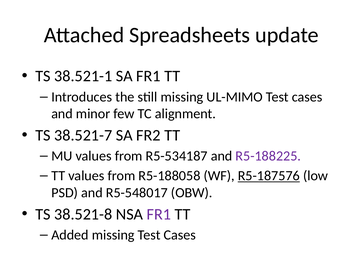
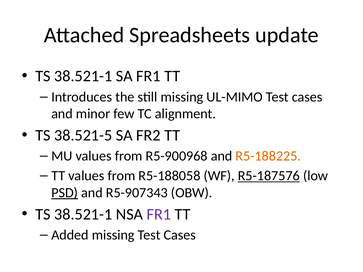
38.521-7: 38.521-7 -> 38.521-5 (83, 135)
R5-534187: R5-534187 -> R5-900968 (177, 156)
R5-188225 colour: purple -> orange (268, 156)
PSD underline: none -> present (65, 193)
R5-548017: R5-548017 -> R5-907343 (137, 193)
38.521-8: 38.521-8 -> 38.521-1 (83, 214)
